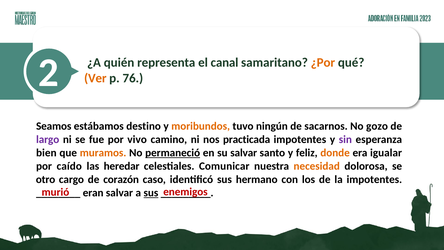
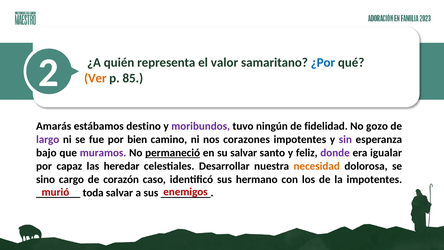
canal: canal -> valor (224, 63)
¿Por colour: orange -> blue (323, 63)
76: 76 -> 85 (133, 78)
Seamos: Seamos -> Amarás (54, 126)
moribundos colour: orange -> purple (201, 126)
sacarnos: sacarnos -> fidelidad (326, 126)
vivo: vivo -> bien (137, 139)
practicada: practicada -> corazones (247, 139)
bien: bien -> bajo (46, 153)
muramos colour: orange -> purple (103, 153)
donde colour: orange -> purple (335, 153)
caído: caído -> capaz (69, 166)
Comunicar: Comunicar -> Desarrollar (224, 166)
otro: otro -> sino (46, 179)
eran: eran -> toda (93, 193)
sus underline: present -> none (151, 193)
